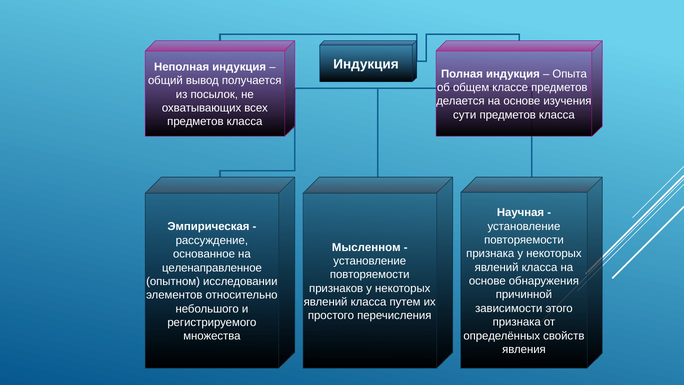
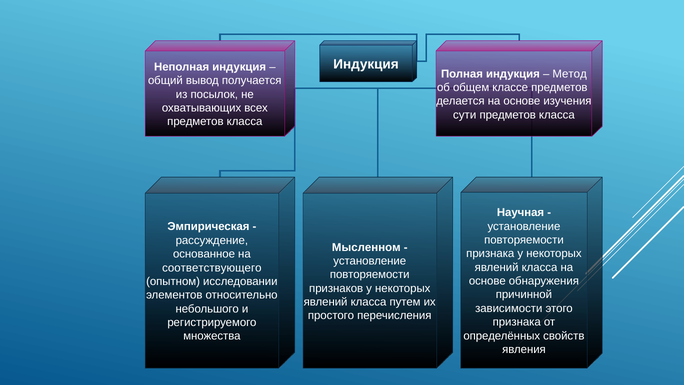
Опыта: Опыта -> Метод (570, 74)
целенаправленное: целенаправленное -> соответствующего (212, 268)
